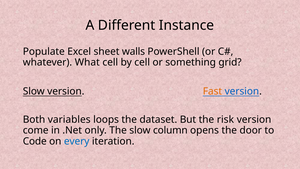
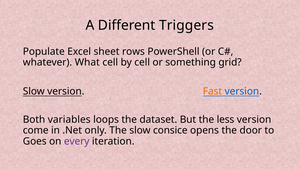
Instance: Instance -> Triggers (187, 25)
walls: walls -> rows (133, 51)
risk: risk -> less (226, 119)
column: column -> consice (170, 130)
Code: Code -> Goes (35, 141)
every colour: blue -> purple (77, 141)
